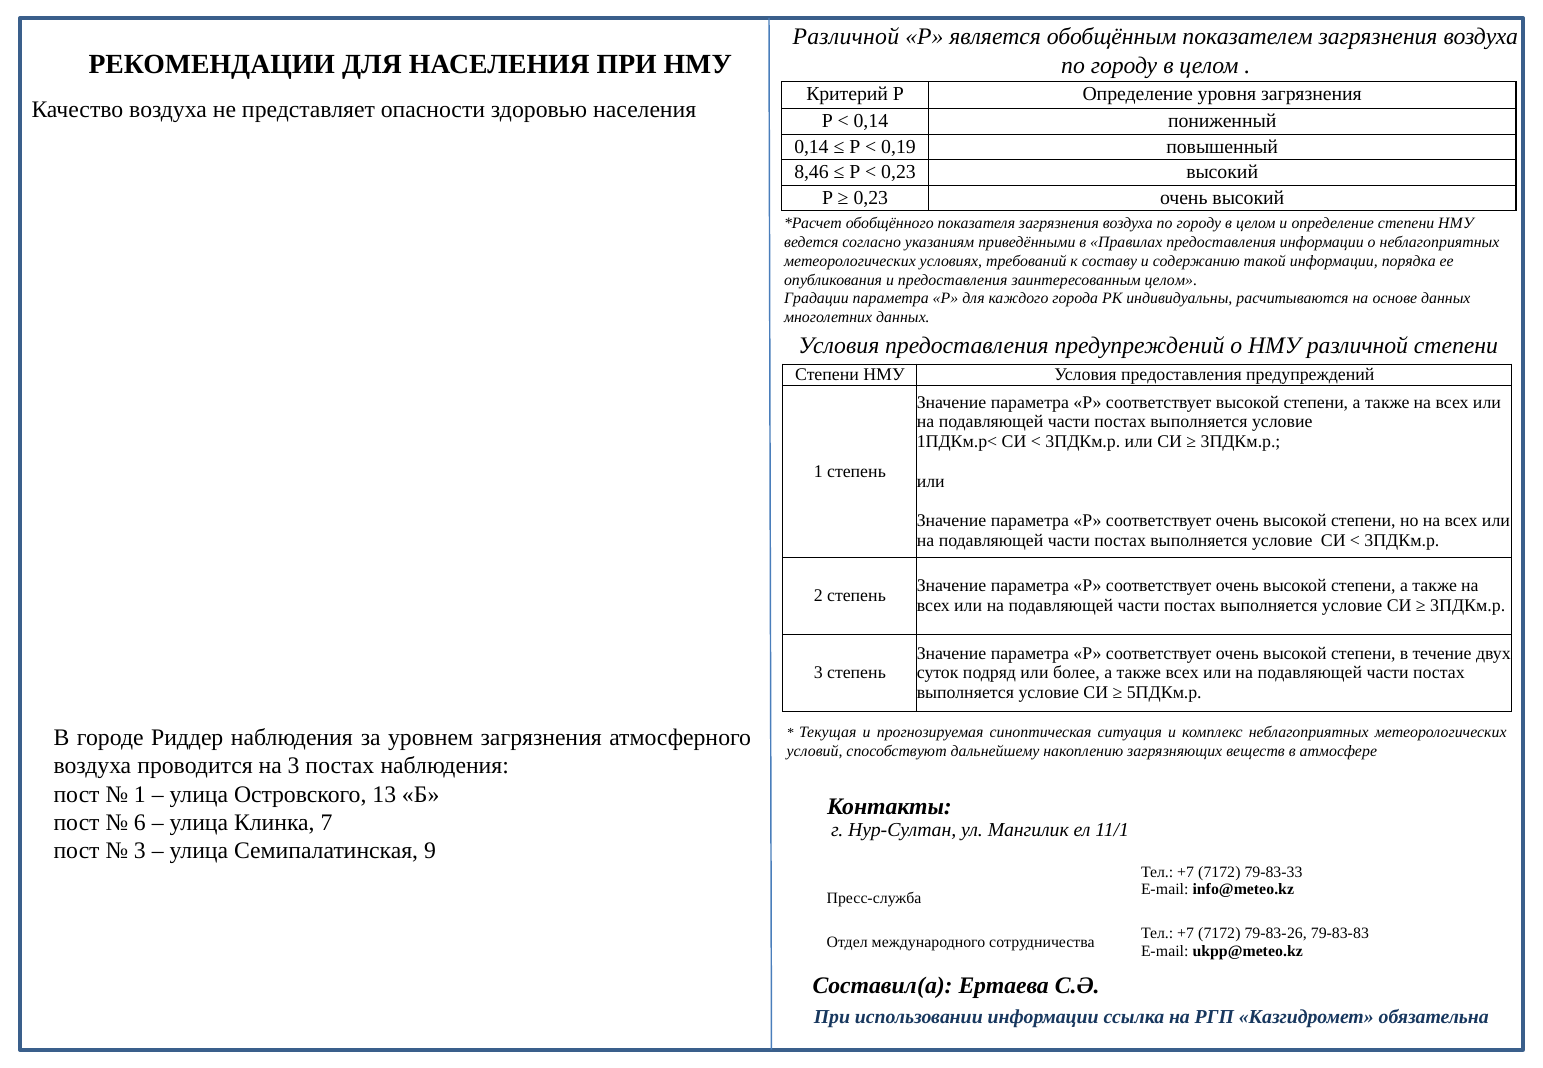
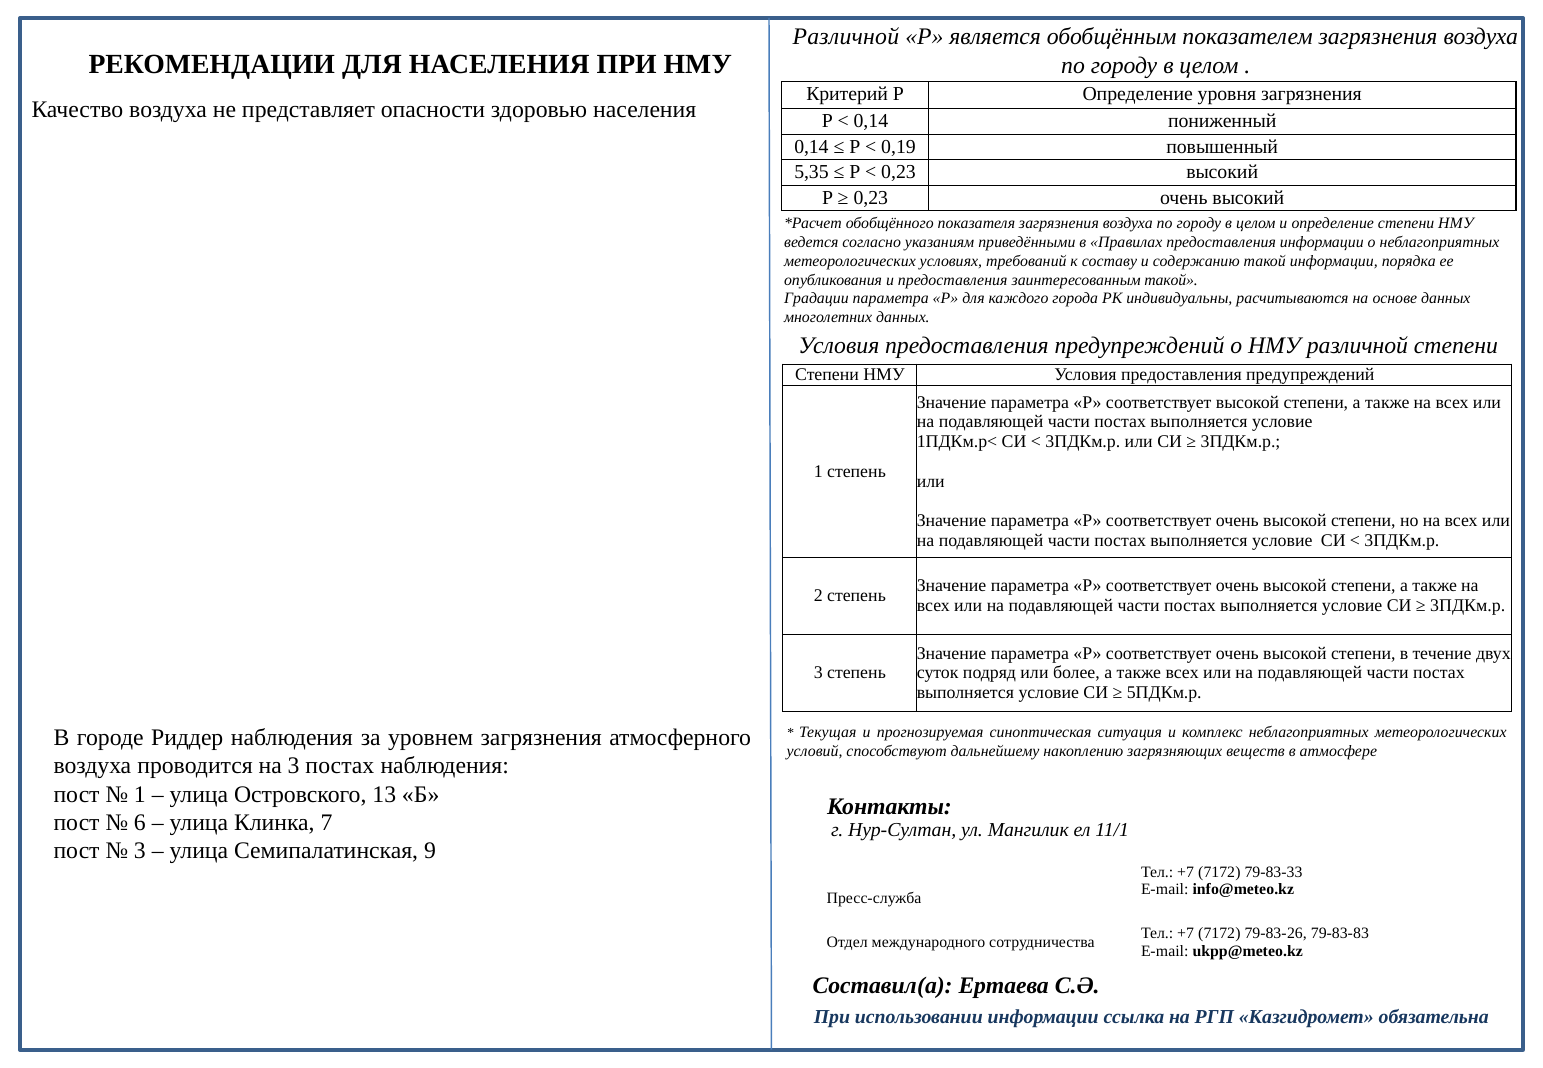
8,46: 8,46 -> 5,35 (812, 172)
заинтересованным целом: целом -> такой (1171, 280)
